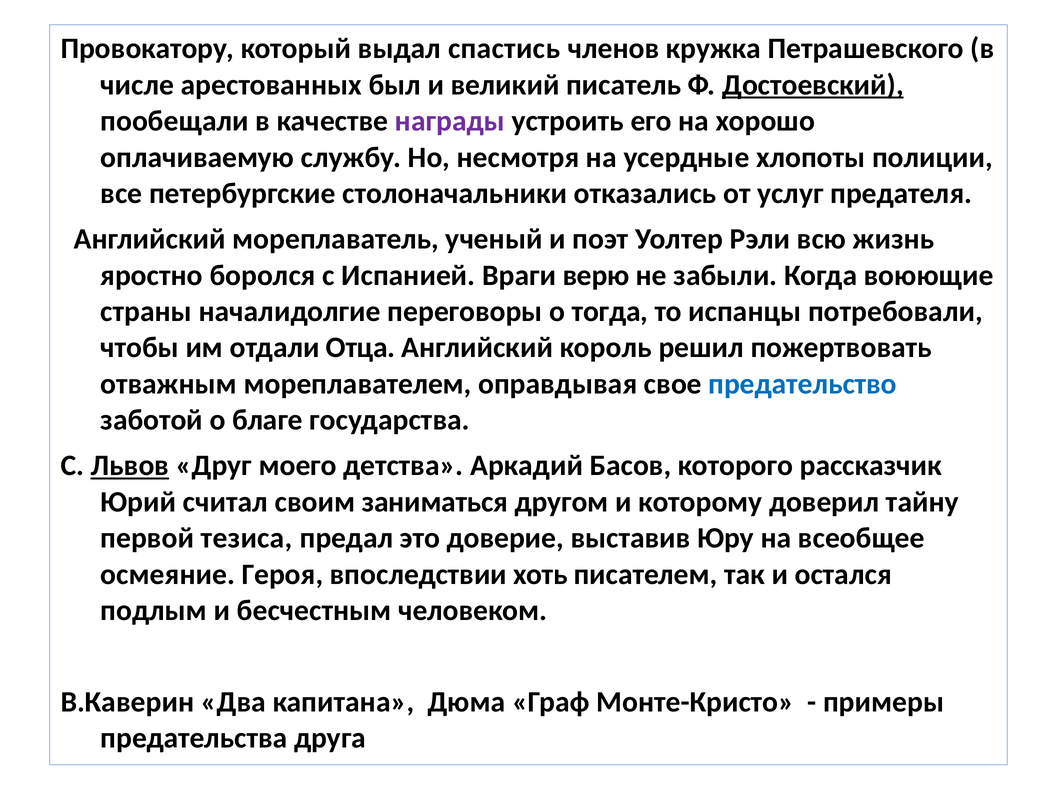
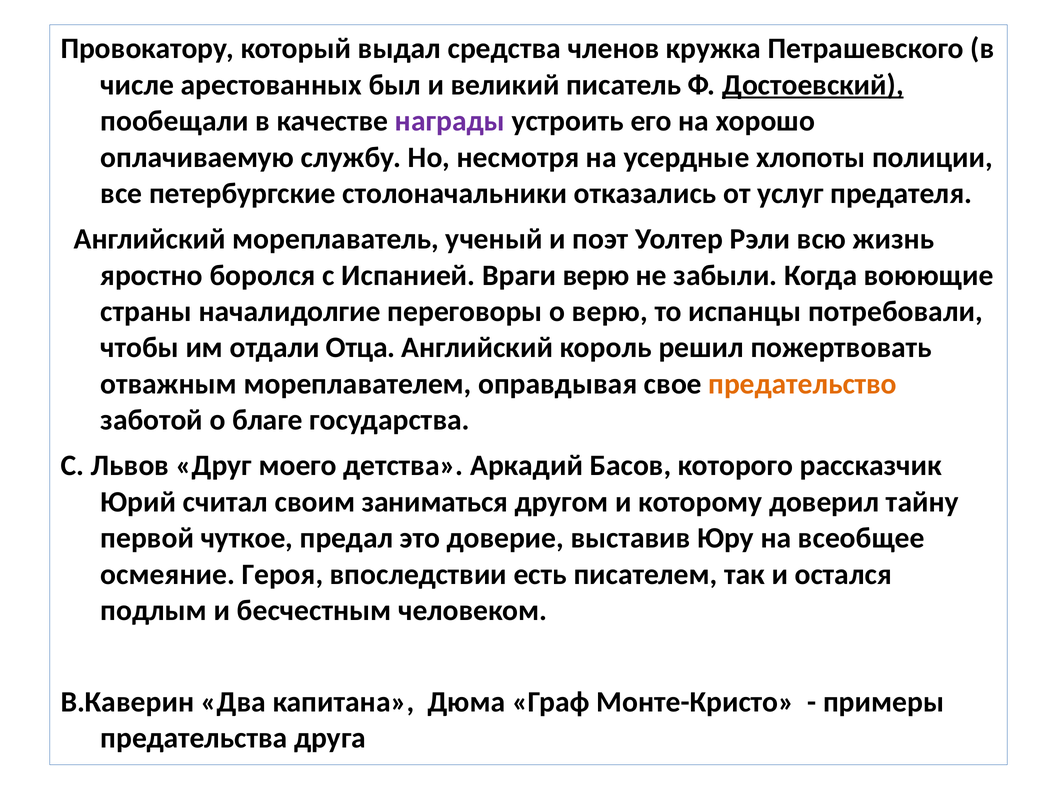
спастись: спастись -> средства (504, 49)
о тогда: тогда -> верю (610, 311)
предательство colour: blue -> orange (803, 384)
Львов underline: present -> none (130, 466)
тезиса: тезиса -> чуткое (247, 538)
хоть: хоть -> есть (540, 574)
